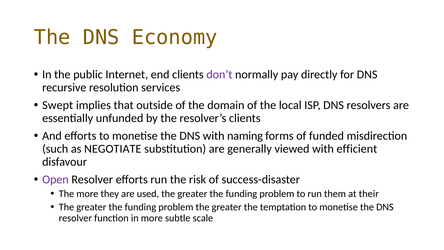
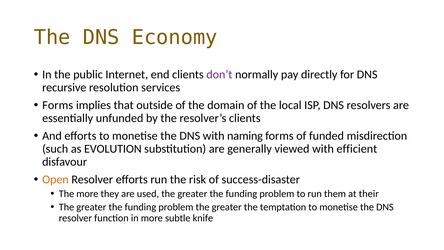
Swept: Swept -> Forms (58, 105)
NEGOTIATE: NEGOTIATE -> EVOLUTION (113, 149)
Open colour: purple -> orange (55, 179)
scale: scale -> knife (203, 218)
